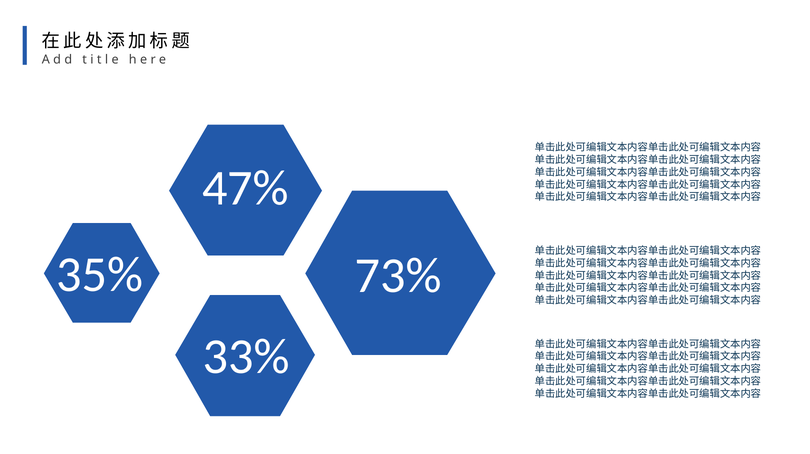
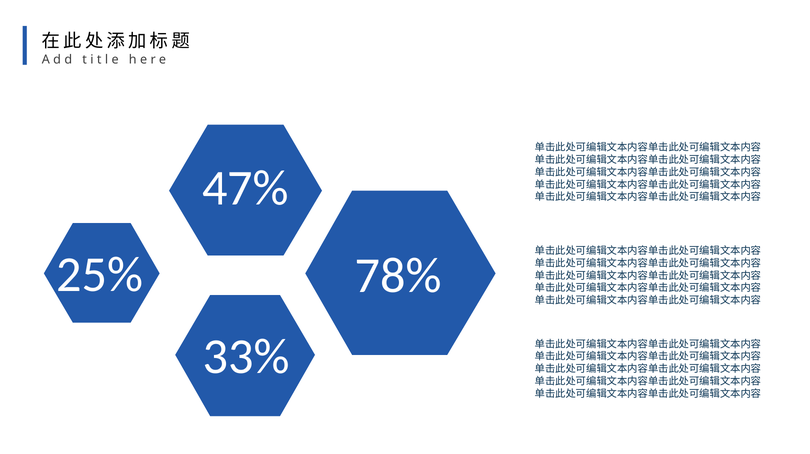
35%: 35% -> 25% (100, 274)
73%: 73% -> 78% (398, 275)
